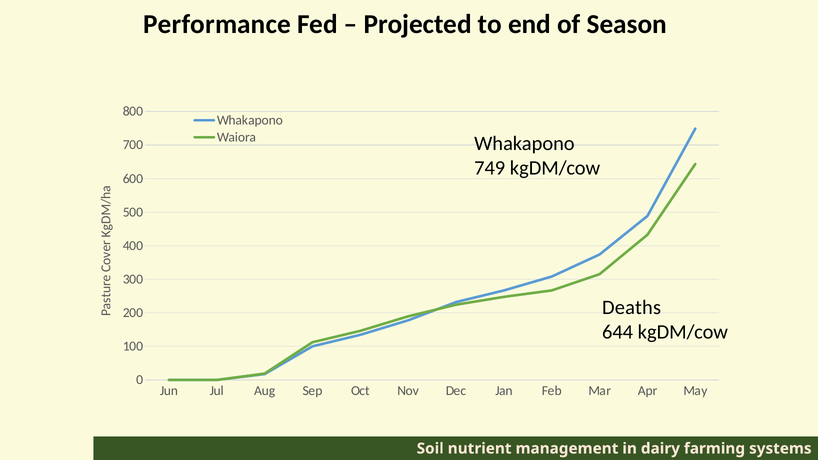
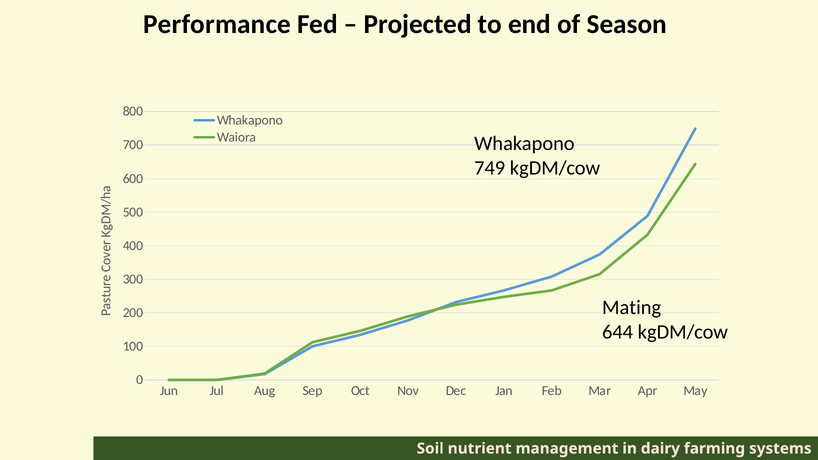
Deaths: Deaths -> Mating (632, 308)
